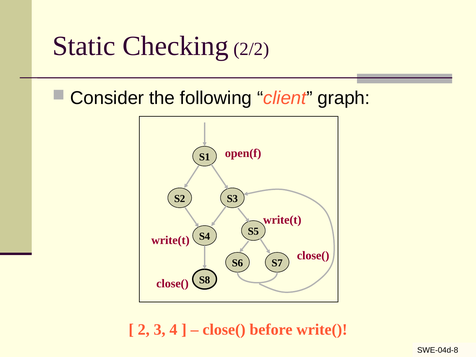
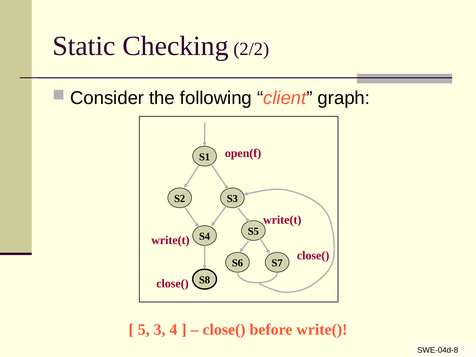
2: 2 -> 5 (144, 330)
